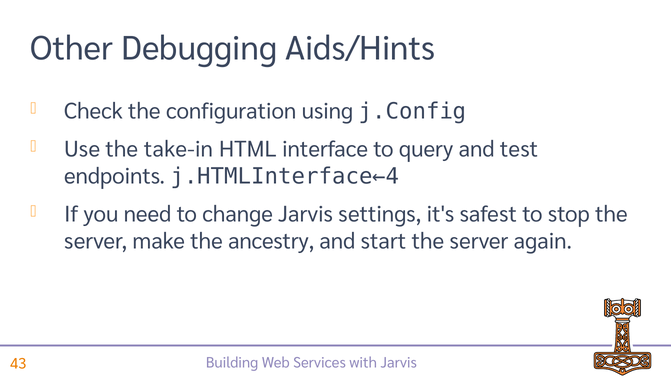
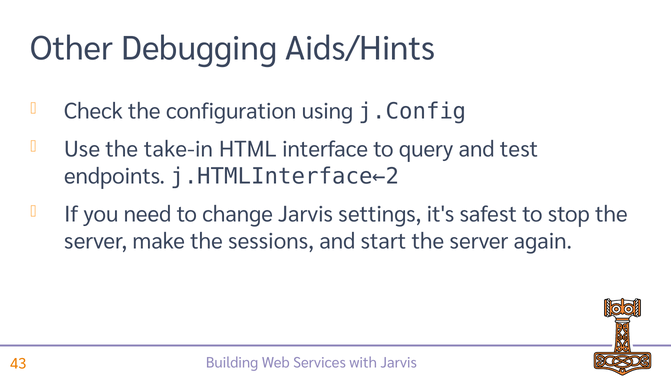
j.HTMLInterface←4: j.HTMLInterface←4 -> j.HTMLInterface←2 (285, 176)
ancestry: ancestry -> sessions (271, 241)
